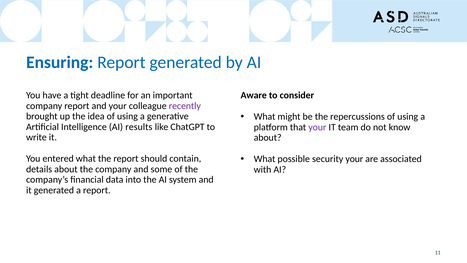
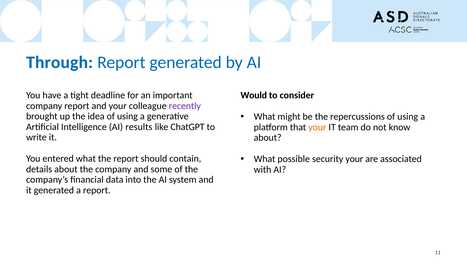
Ensuring: Ensuring -> Through (60, 62)
Aware: Aware -> Would (254, 95)
your colour: purple -> orange (317, 127)
